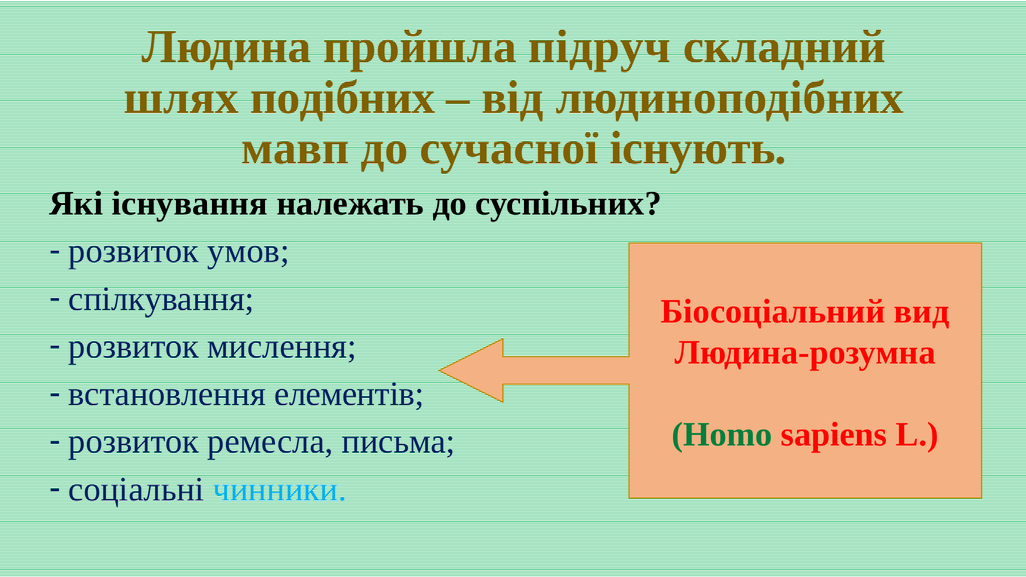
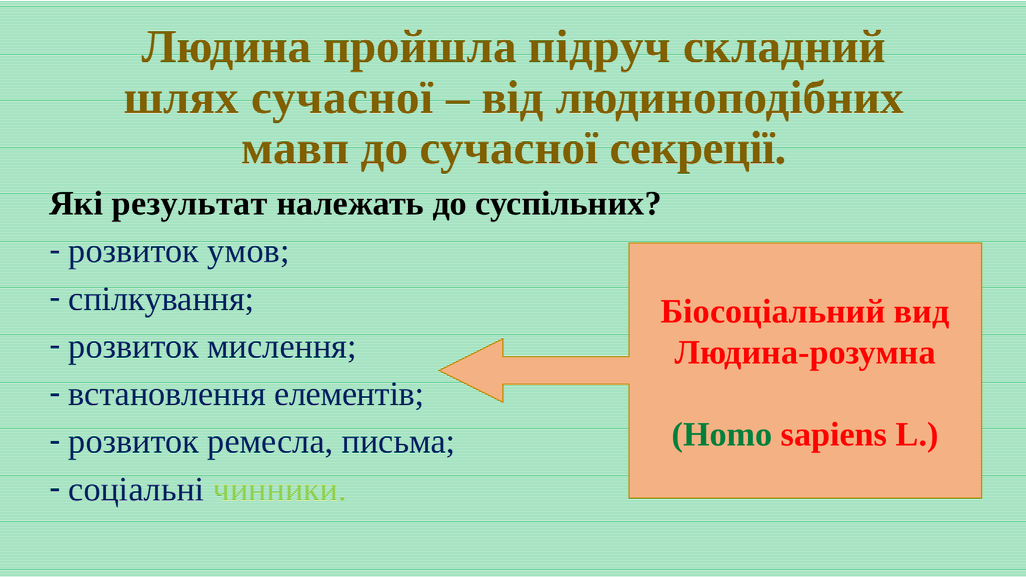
шлях подібних: подібних -> сучасної (342, 98)
існують: існують -> секреції (698, 148)
існування: існування -> результат (190, 204)
чинники colour: light blue -> light green (280, 489)
